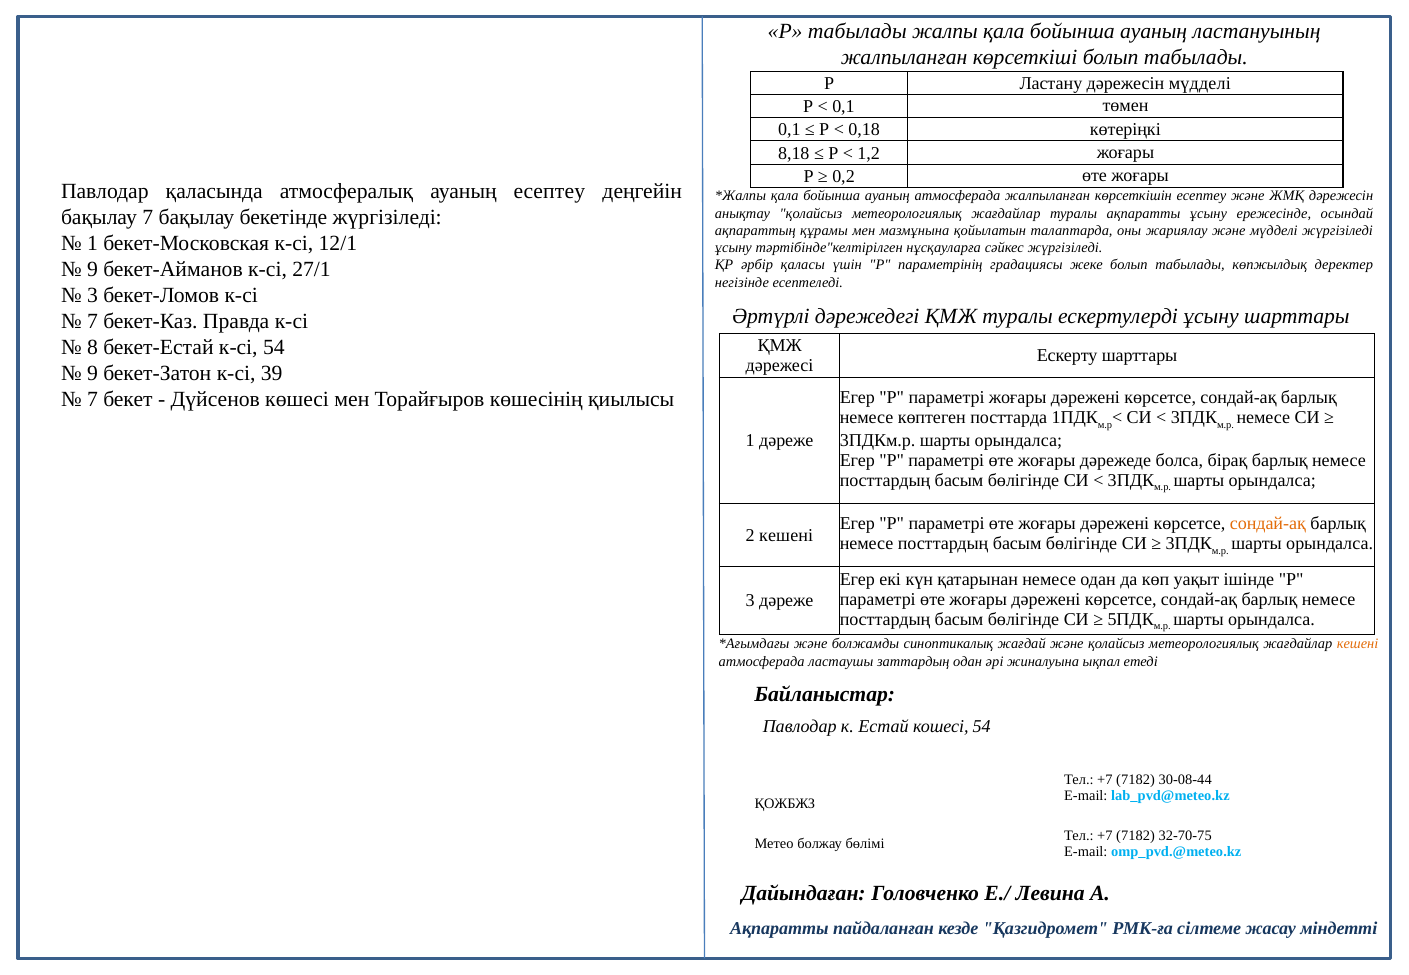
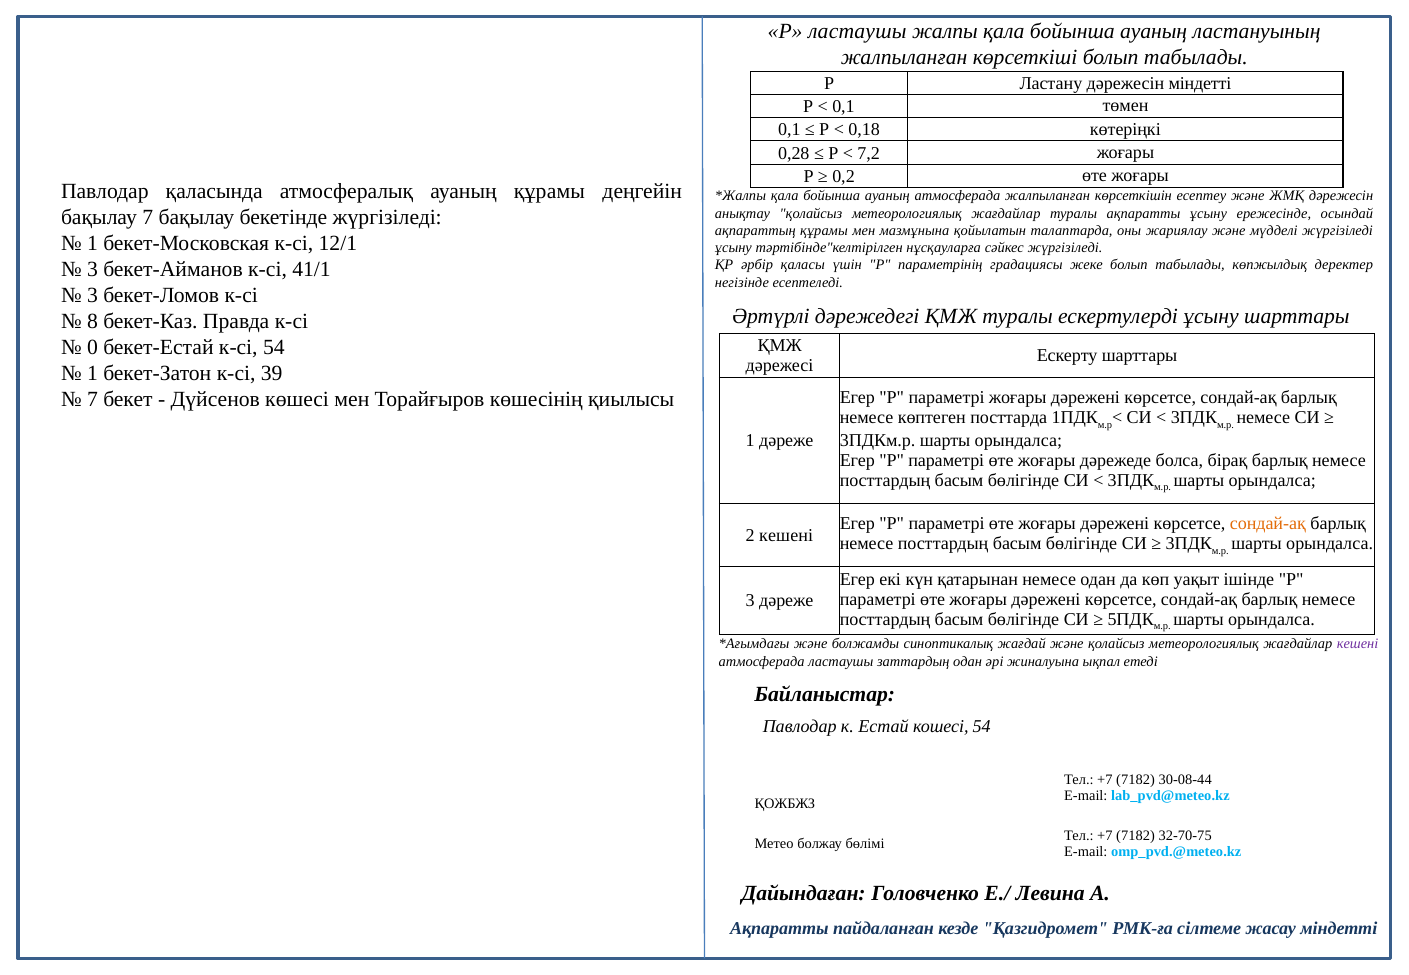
Р табылады: табылады -> ластаушы (857, 31)
дәрежесін мүдделі: мүдделі -> міндетті (1200, 83)
8,18: 8,18 -> 0,28 (794, 153)
1,2: 1,2 -> 7,2 (869, 153)
ауаның есептеу: есептеу -> құрамы (549, 191)
9: 9 -> 3 (93, 269)
27/1: 27/1 -> 41/1 (312, 269)
7: 7 -> 8 (93, 321)
8: 8 -> 0 (93, 347)
9: 9 -> 1 (93, 373)
кешені colour: orange -> purple (1358, 644)
